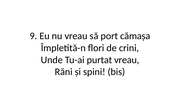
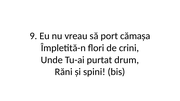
purtat vreau: vreau -> drum (127, 60)
